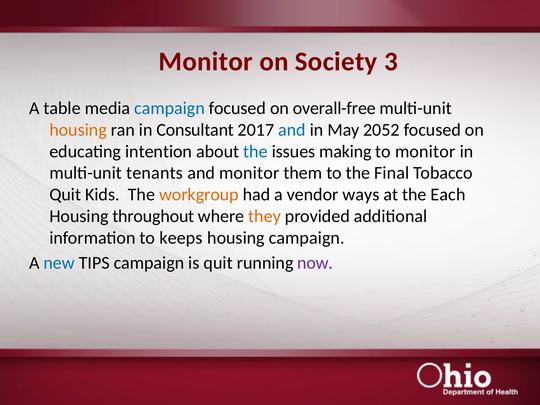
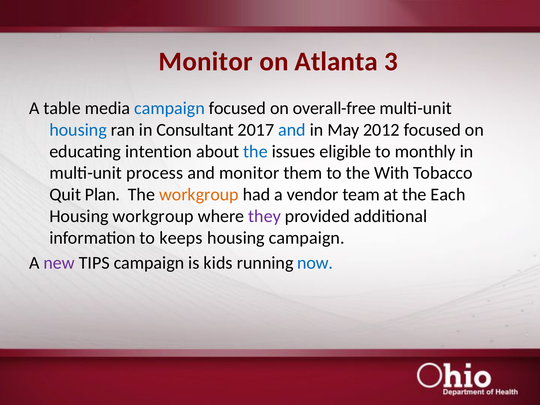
Society: Society -> Atlanta (336, 62)
housing colour: orange -> blue (78, 130)
2052: 2052 -> 2012 (381, 130)
making: making -> eligible (345, 151)
to monitor: monitor -> monthly (425, 151)
tenants: tenants -> process (155, 173)
Final: Final -> With (392, 173)
Kids: Kids -> Plan (103, 195)
ways: ways -> team (361, 195)
Housing throughout: throughout -> workgroup (153, 216)
they colour: orange -> purple (265, 216)
new colour: blue -> purple (59, 263)
is quit: quit -> kids (218, 263)
now colour: purple -> blue (315, 263)
